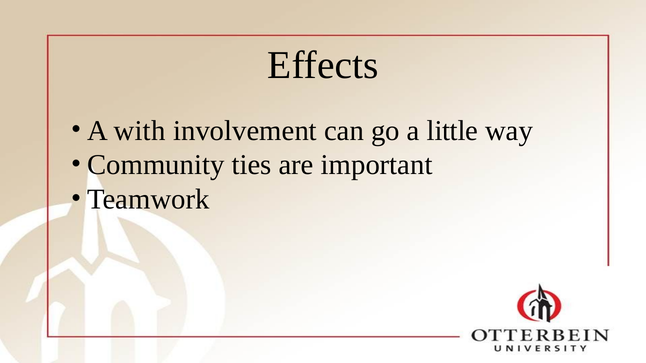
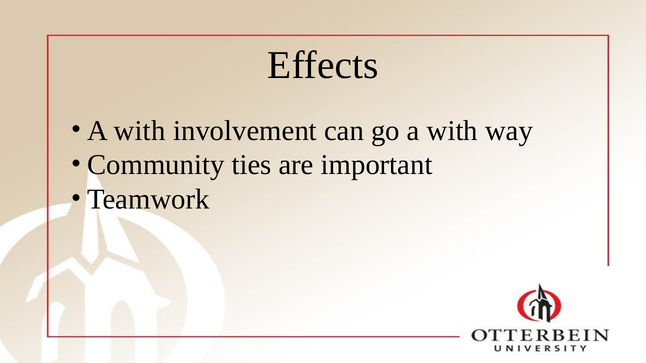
go a little: little -> with (452, 131)
